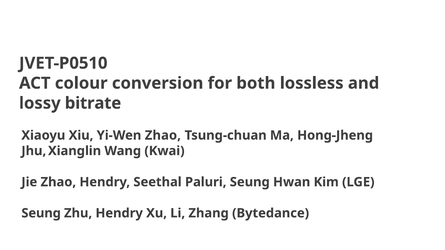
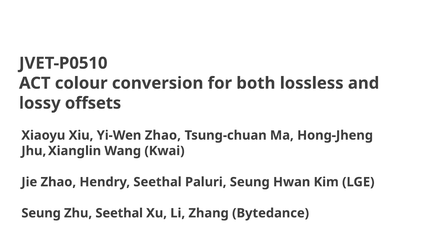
bitrate: bitrate -> offsets (93, 103)
Zhu Hendry: Hendry -> Seethal (119, 213)
